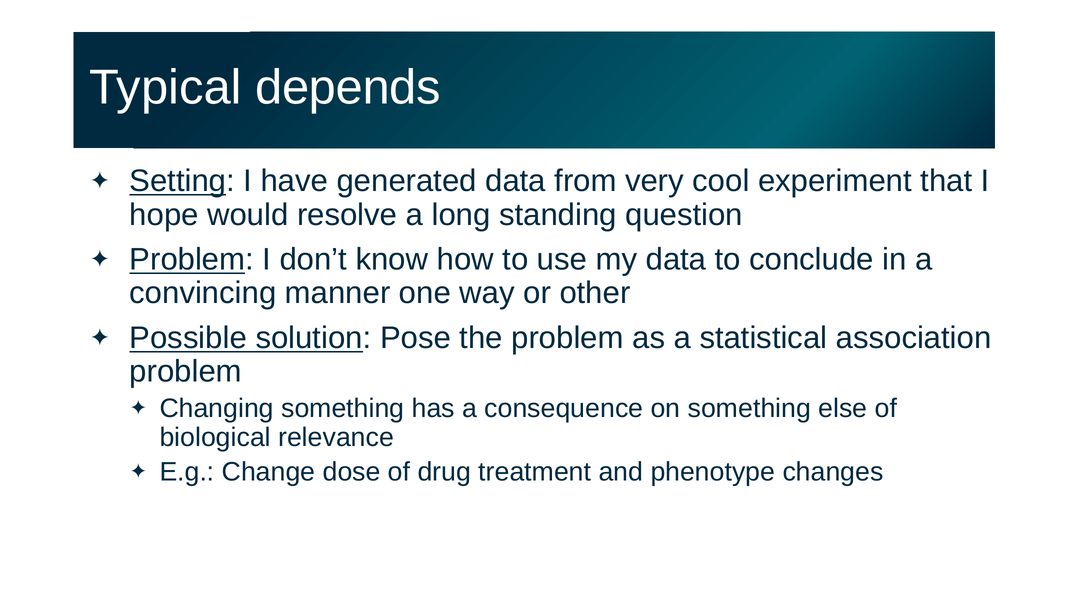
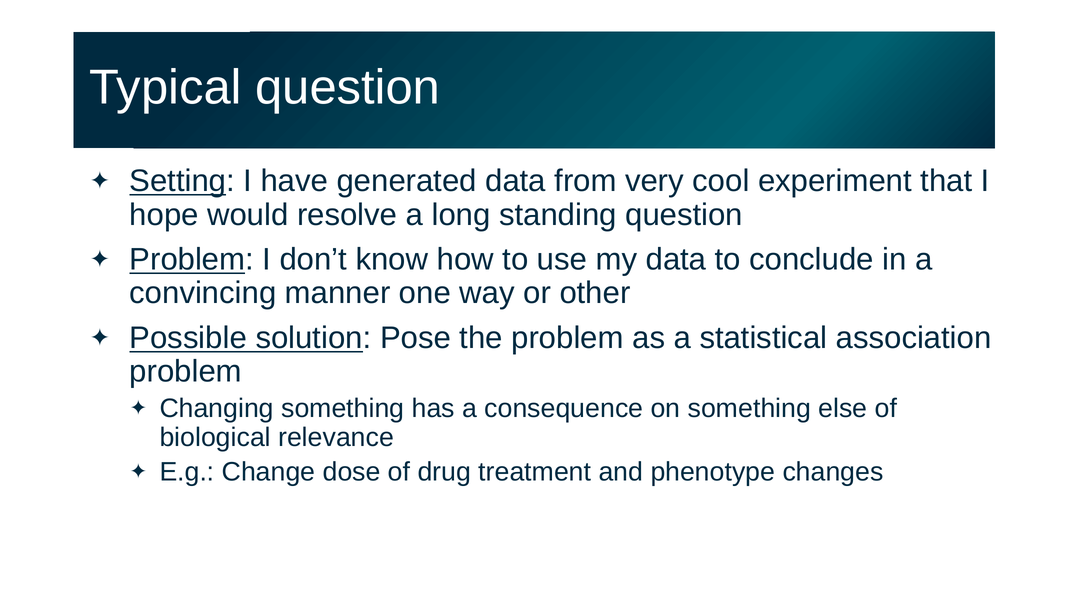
Typical depends: depends -> question (348, 88)
